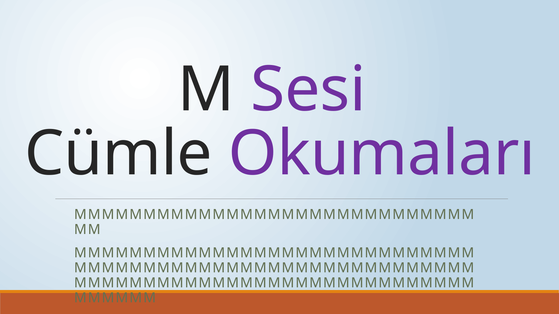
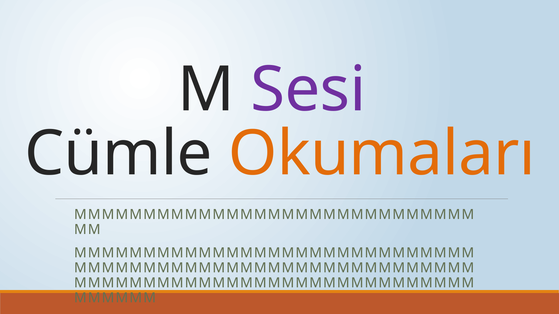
Okumaları colour: purple -> orange (382, 154)
